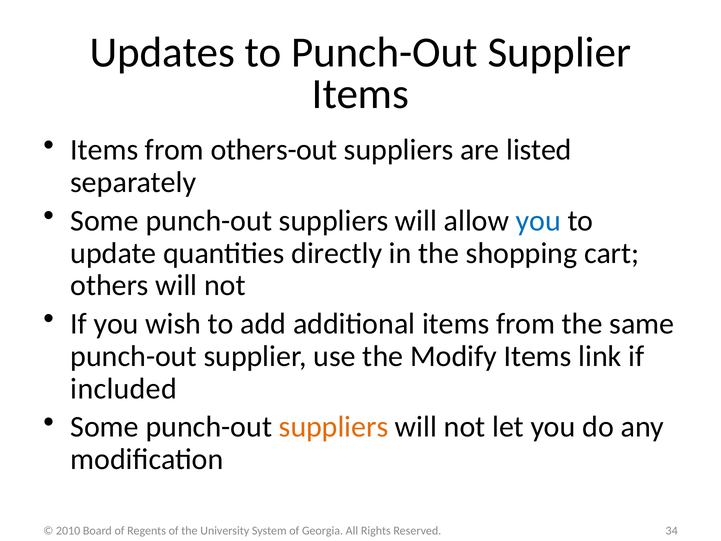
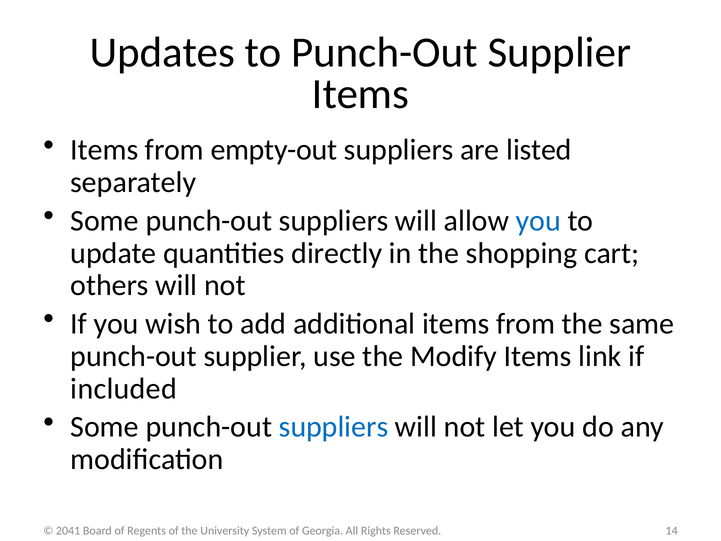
others-out: others-out -> empty-out (274, 150)
suppliers colour: orange -> blue (334, 427)
2010: 2010 -> 2041 (68, 531)
34: 34 -> 14 (672, 531)
